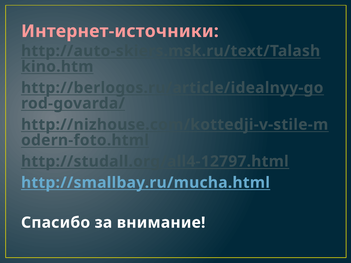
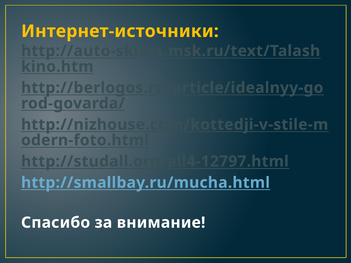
Интернет-источники colour: pink -> yellow (120, 31)
